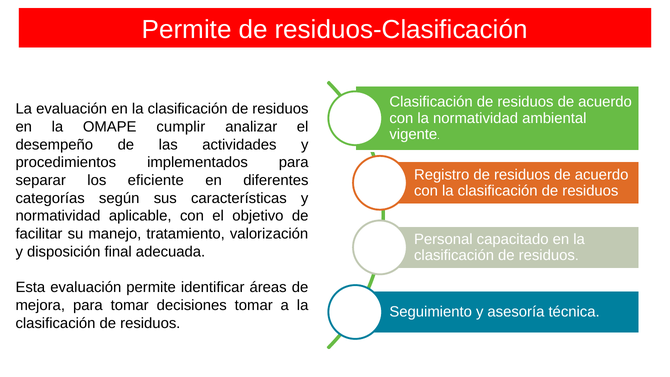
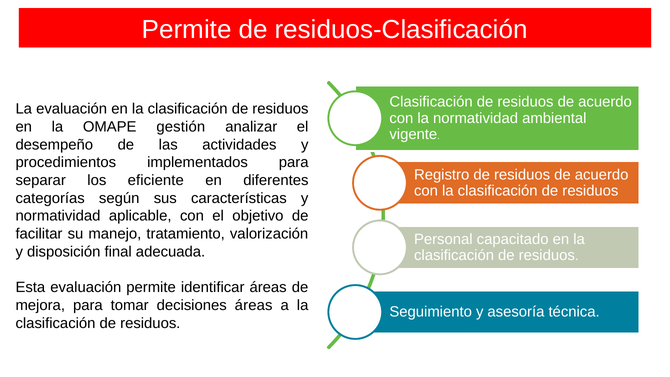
cumplir: cumplir -> gestión (181, 127)
decisiones tomar: tomar -> áreas (254, 305)
